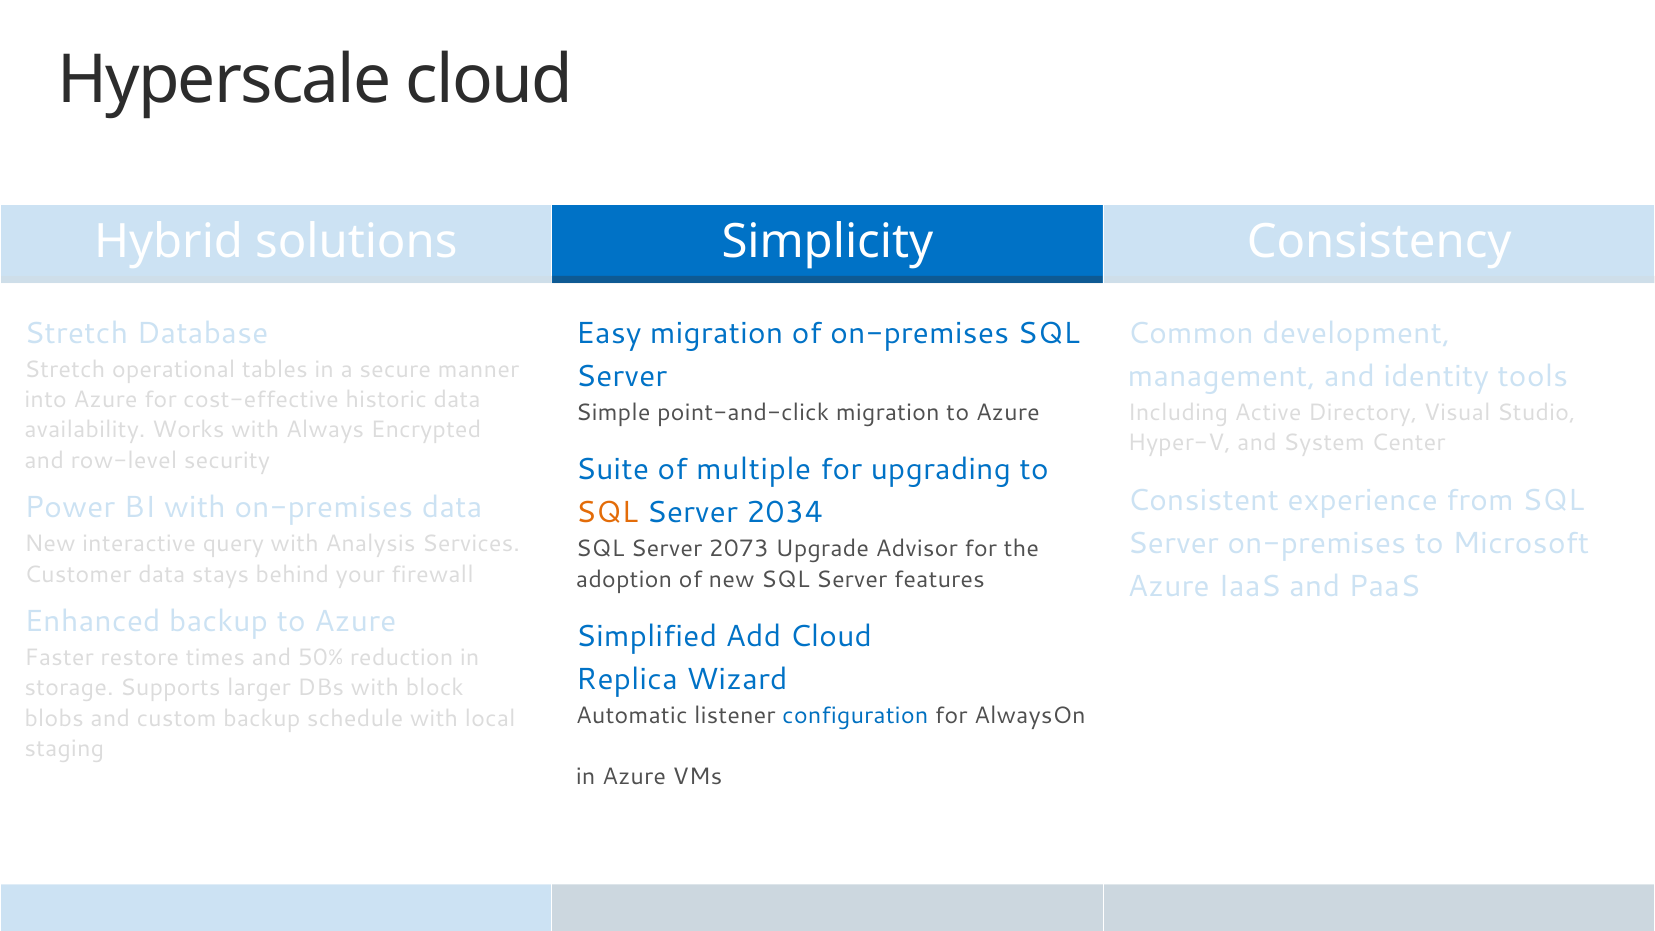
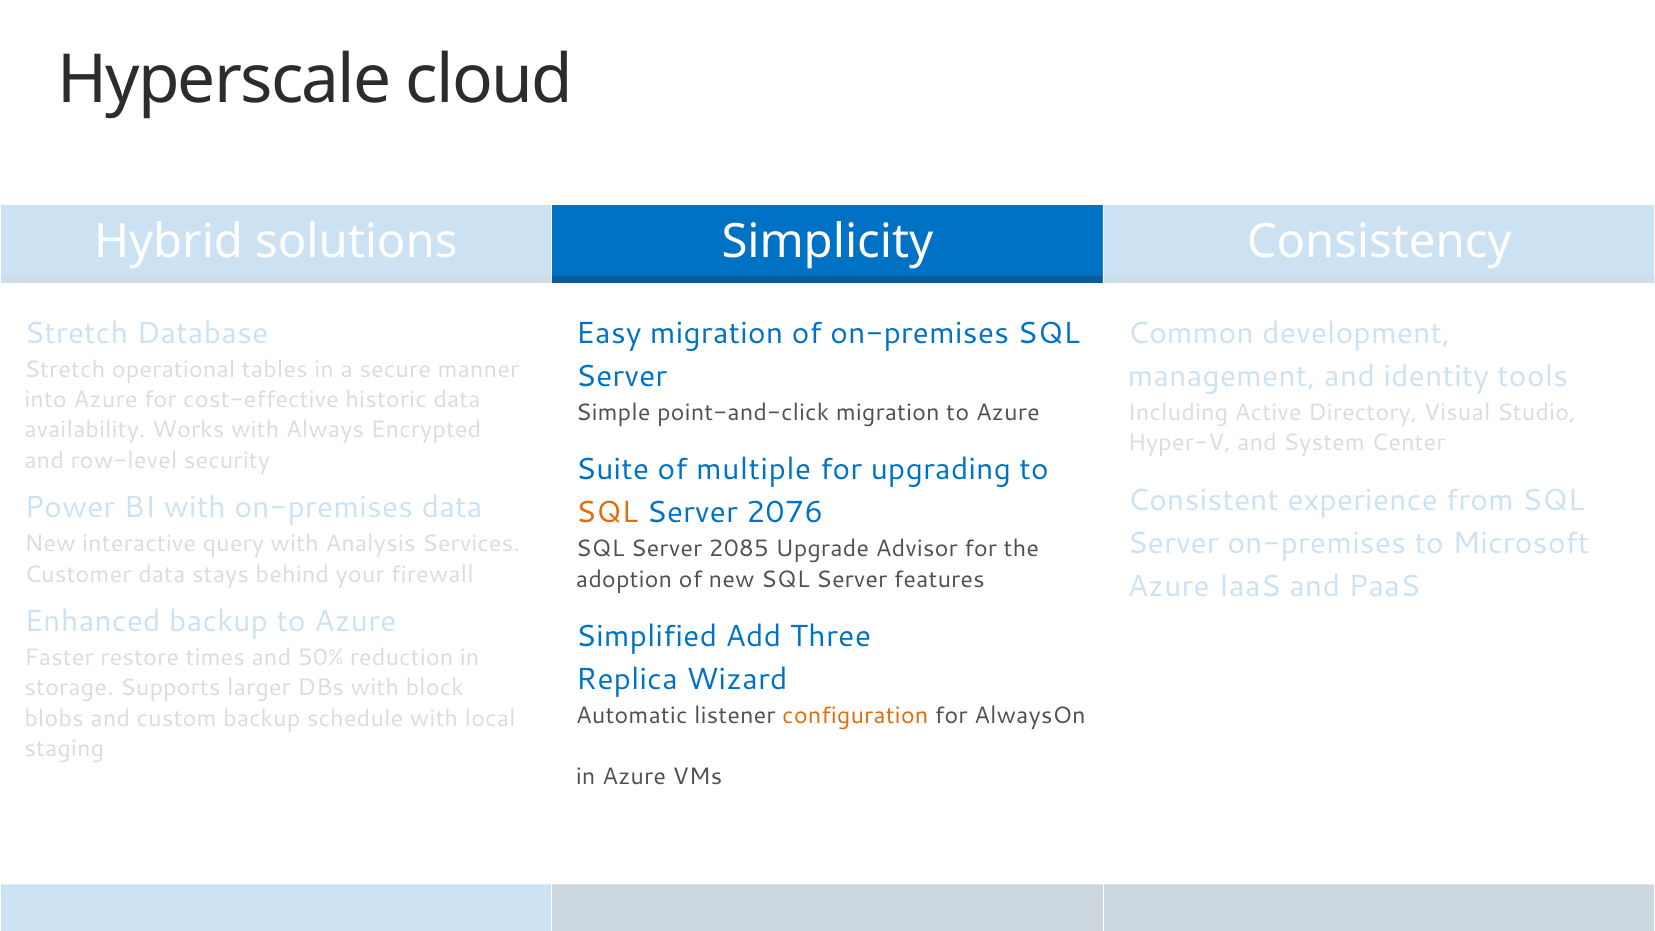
2034: 2034 -> 2076 (785, 513)
2073: 2073 -> 2085 (739, 549)
Add Cloud: Cloud -> Three (831, 637)
configuration colour: blue -> orange (855, 716)
